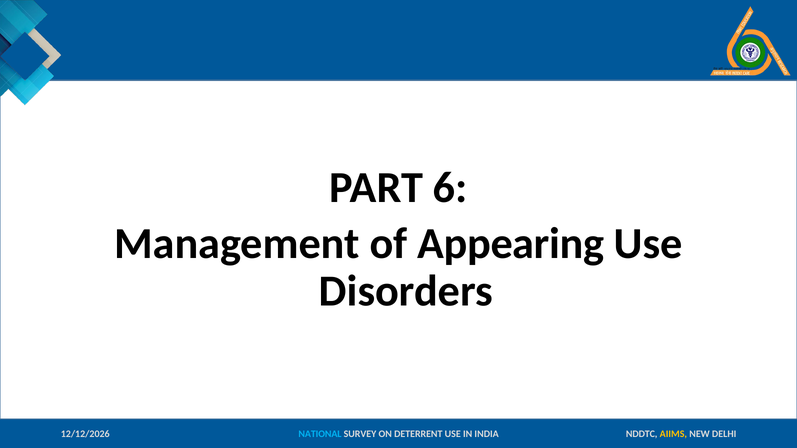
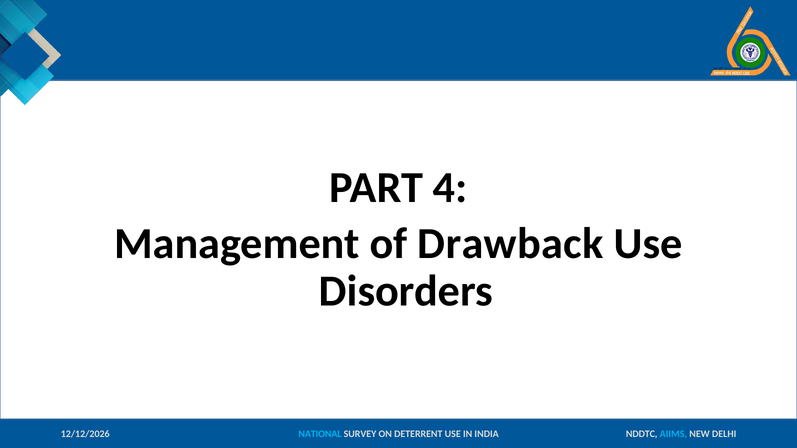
6: 6 -> 4 (450, 188)
Appearing: Appearing -> Drawback (510, 244)
AIIMS colour: yellow -> light blue (673, 434)
